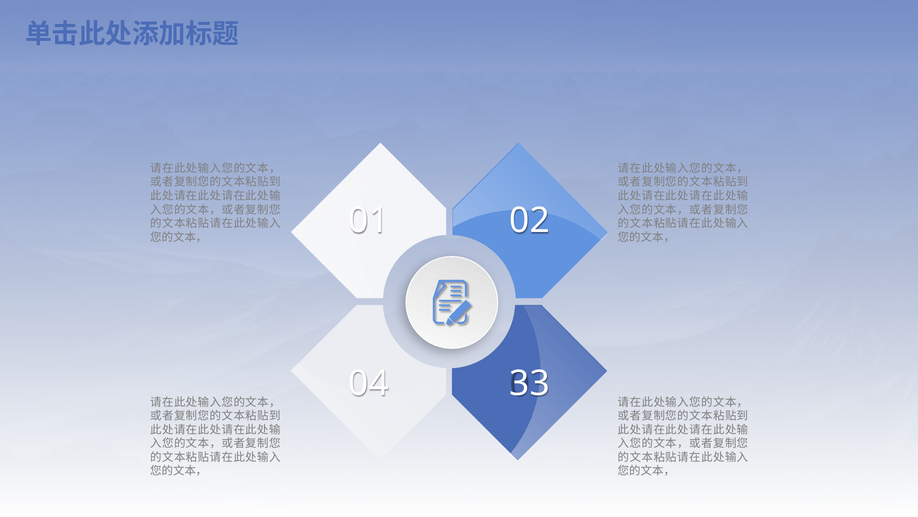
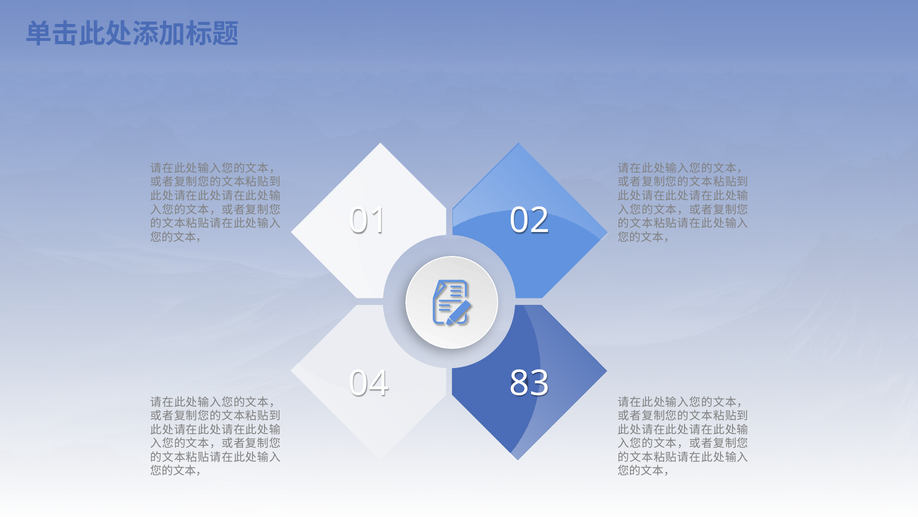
33: 33 -> 83 (530, 383)
